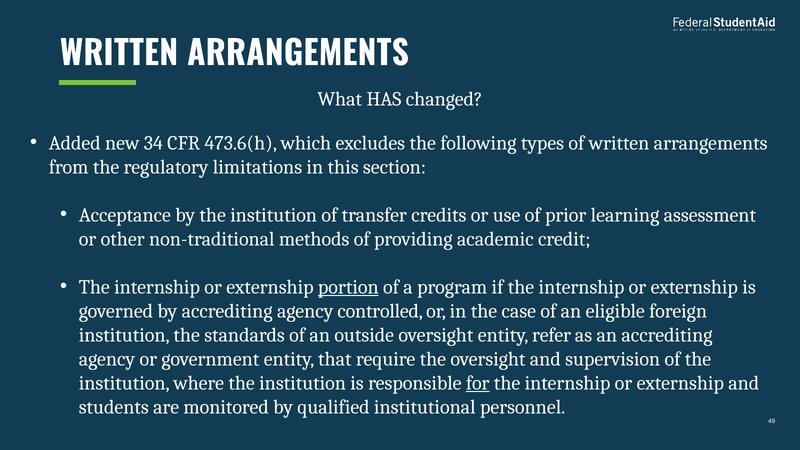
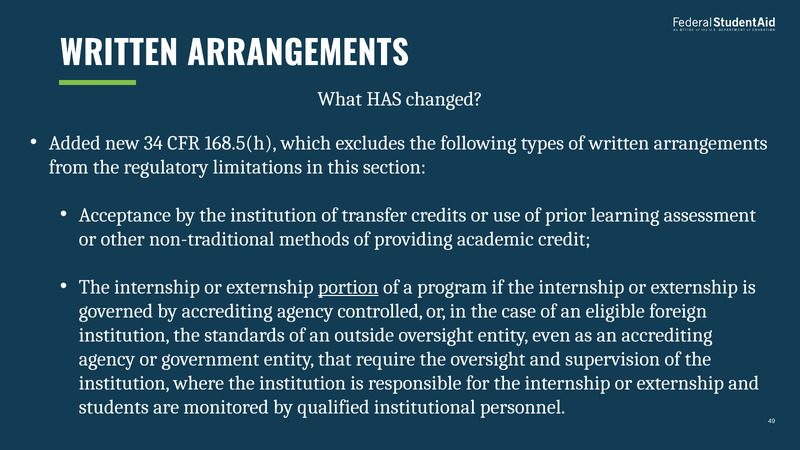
473.6(h: 473.6(h -> 168.5(h (241, 143)
refer: refer -> even (551, 335)
for underline: present -> none (478, 383)
